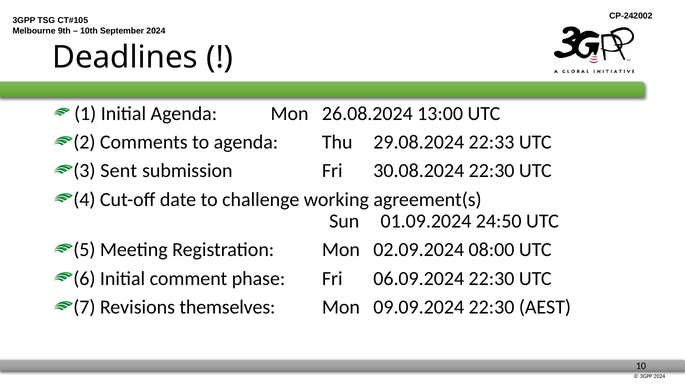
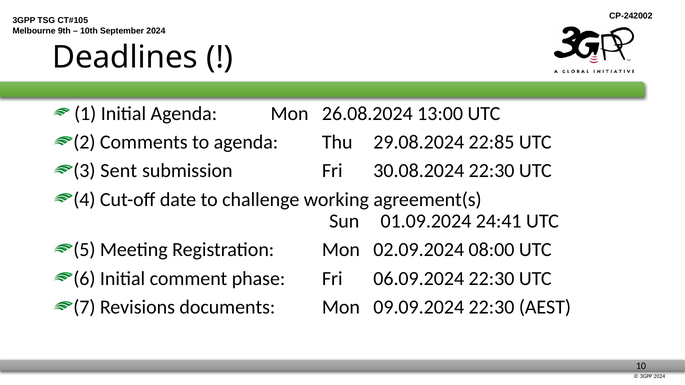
22:33: 22:33 -> 22:85 (491, 142)
24:50: 24:50 -> 24:41 (499, 221)
themselves: themselves -> documents (227, 307)
